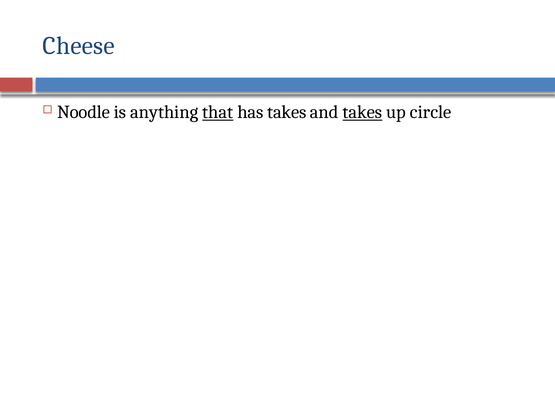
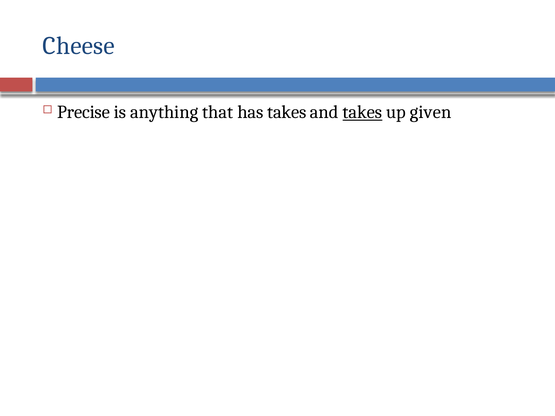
Noodle: Noodle -> Precise (84, 112)
that underline: present -> none (218, 112)
circle: circle -> given (431, 112)
